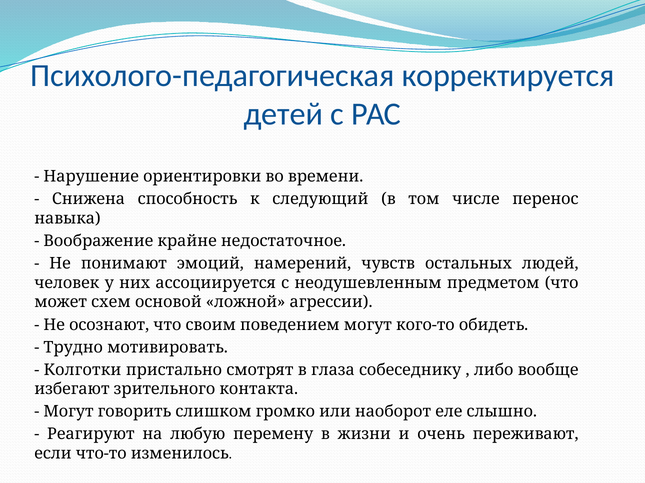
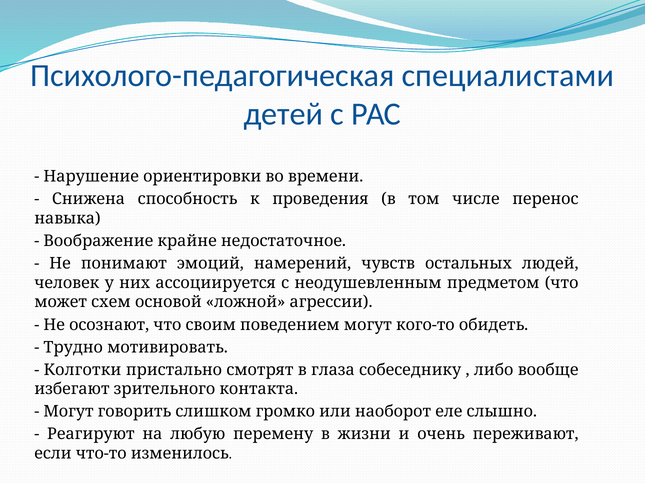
корректируется: корректируется -> специалистами (508, 76)
следующий: следующий -> проведения (320, 199)
